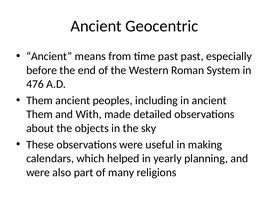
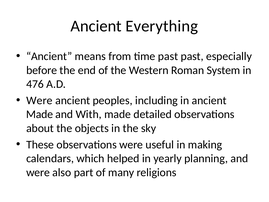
Geocentric: Geocentric -> Everything (162, 26)
Them: Them -> Were (39, 100)
Them: Them -> Made (40, 114)
